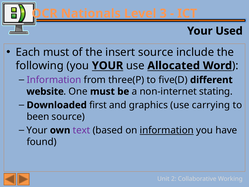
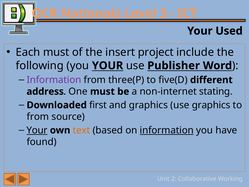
insert source: source -> project (156, 52)
Allocated: Allocated -> Publisher (174, 66)
website: website -> address (45, 91)
use carrying: carrying -> graphics (211, 105)
been: been -> from (38, 117)
Your underline: none -> present (37, 130)
text colour: purple -> orange (81, 130)
